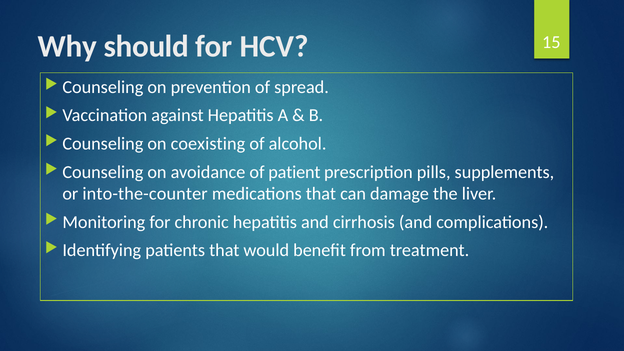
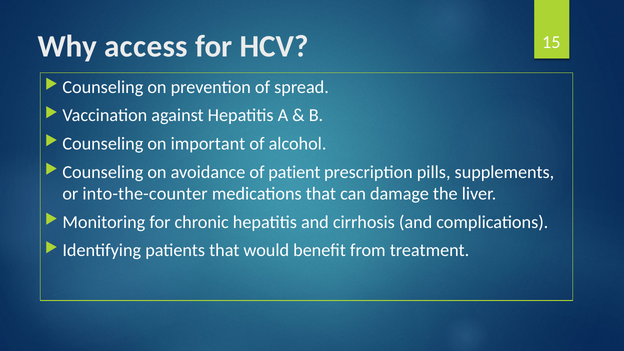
should: should -> access (146, 46)
coexisting: coexisting -> important (208, 144)
